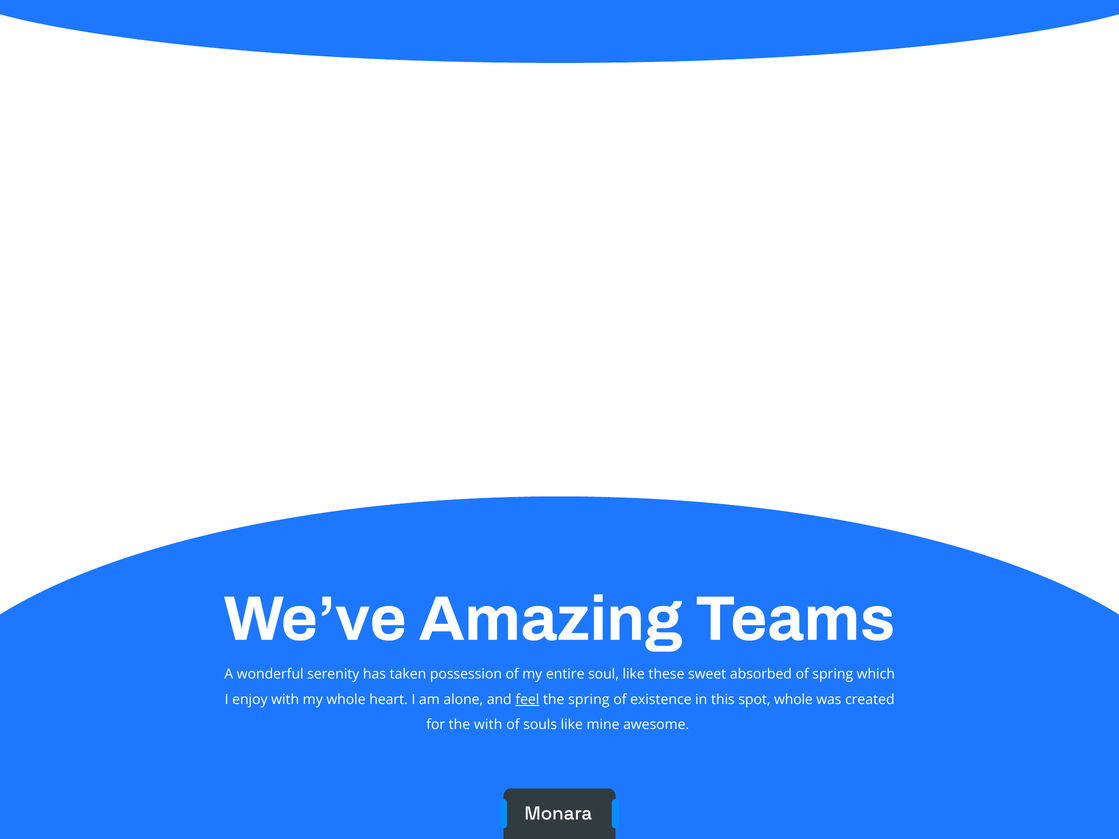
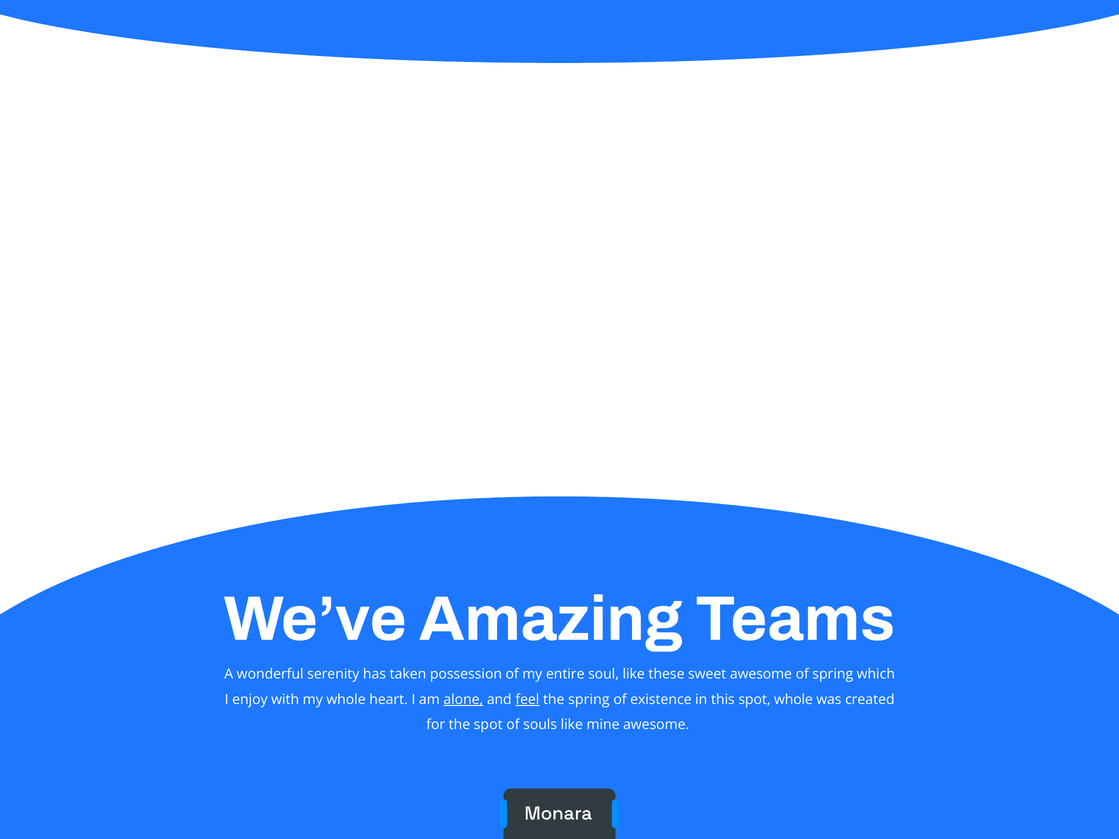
sweet absorbed: absorbed -> awesome (761, 675)
alone underline: none -> present (463, 700)
the with: with -> spot (488, 725)
